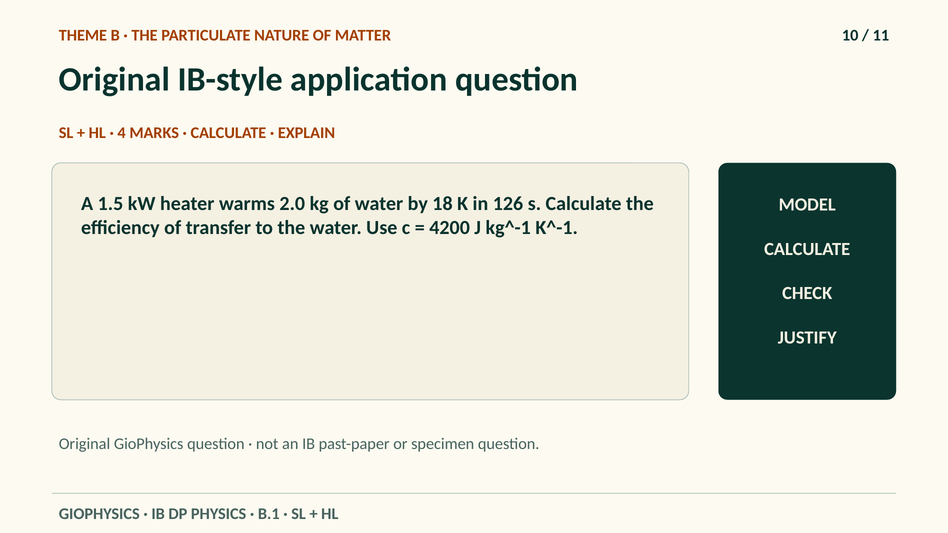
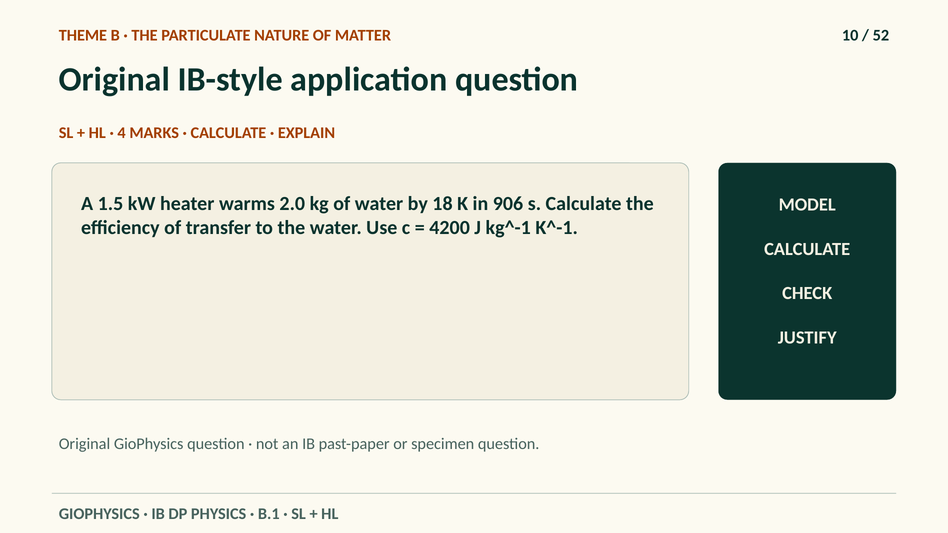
11: 11 -> 52 (881, 35)
126: 126 -> 906 (508, 204)
